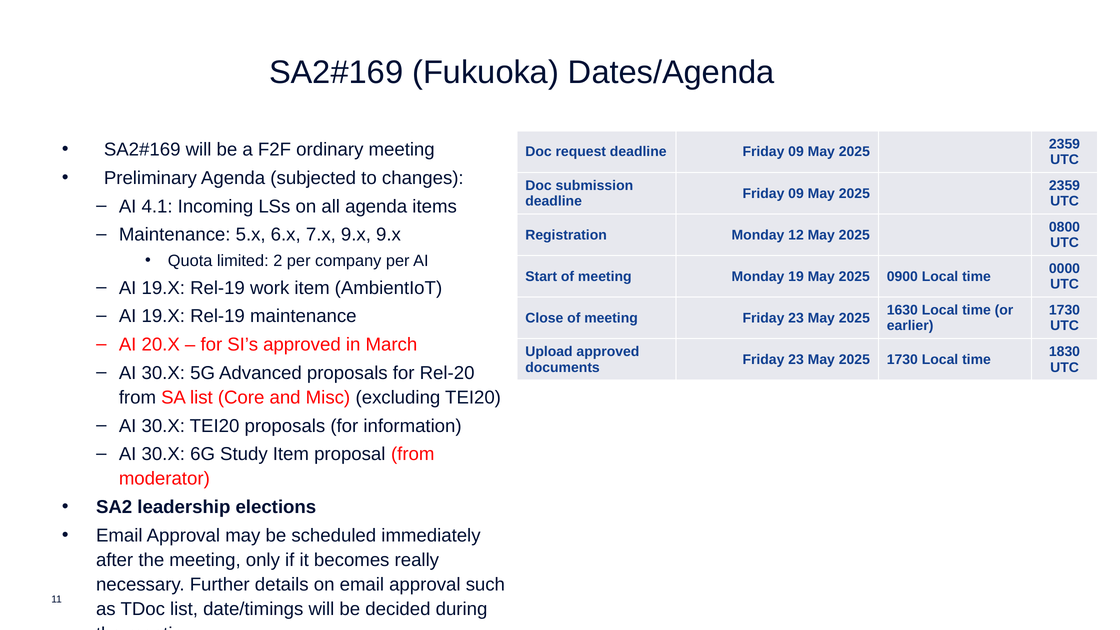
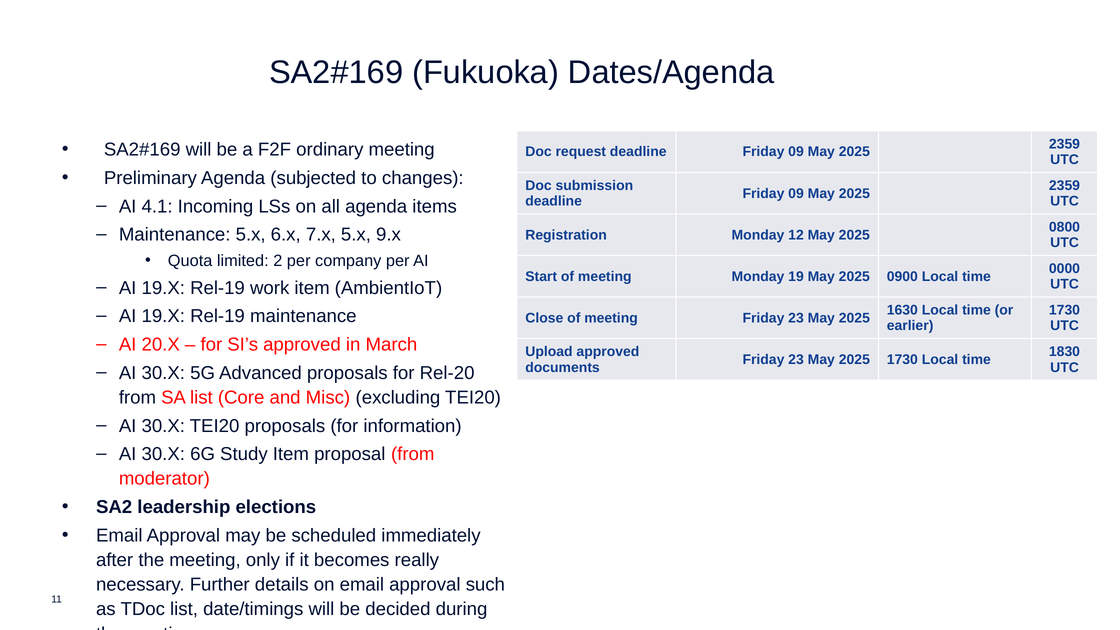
7.x 9.x: 9.x -> 5.x (356, 235)
